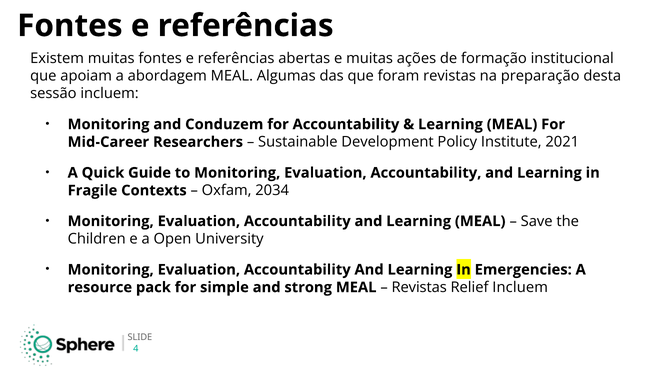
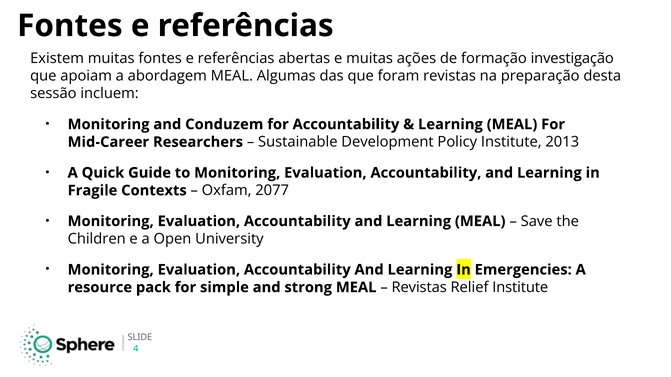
institucional: institucional -> investigação (572, 58)
2021: 2021 -> 2013 (562, 142)
2034: 2034 -> 2077 (272, 191)
Relief Incluem: Incluem -> Institute (520, 288)
